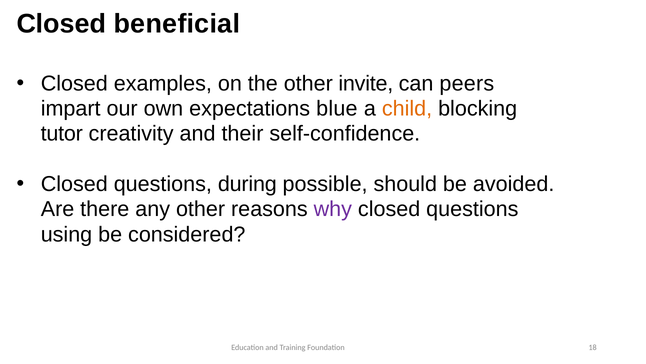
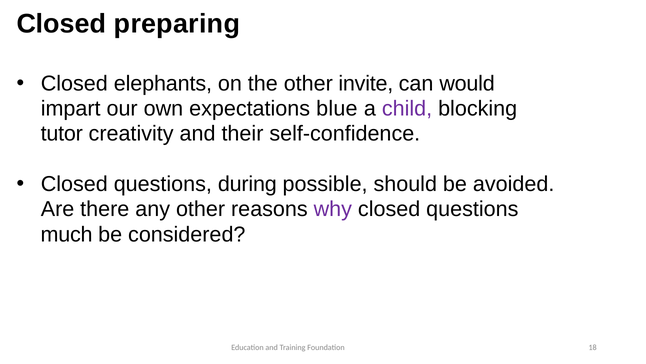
beneficial: beneficial -> preparing (177, 24)
examples: examples -> elephants (163, 83)
peers: peers -> would (467, 83)
child colour: orange -> purple (407, 109)
using: using -> much (67, 234)
